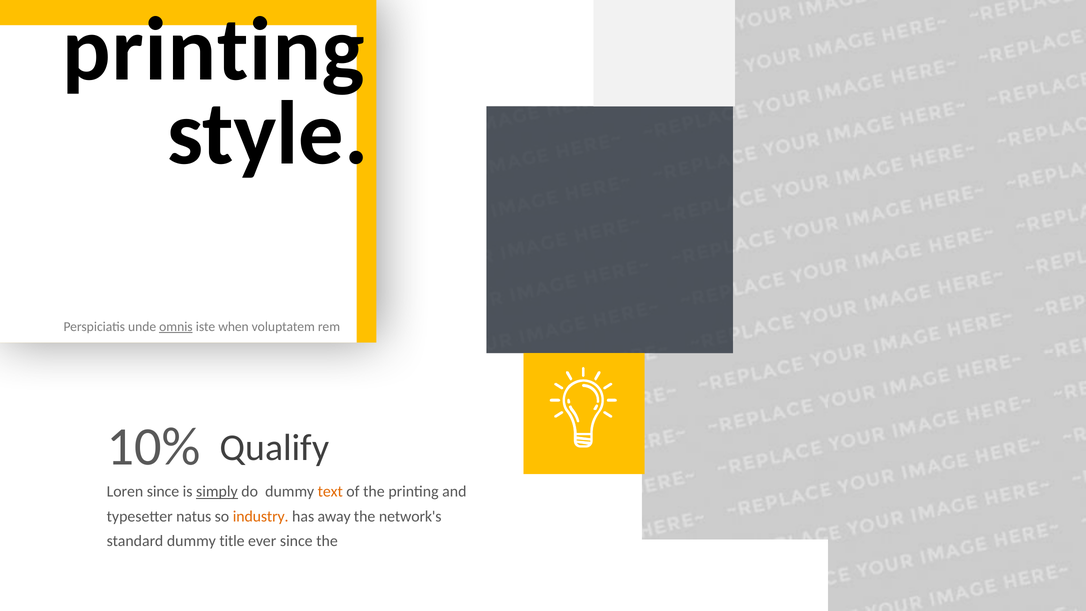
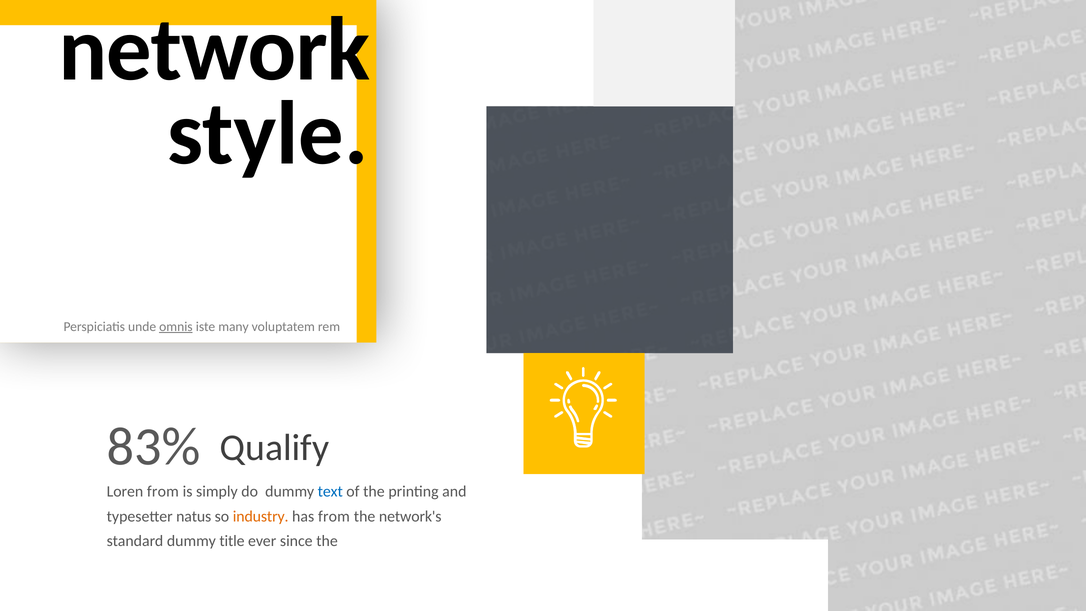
printing: printing -> network (214, 50)
when: when -> many (233, 326)
10%: 10% -> 83% (154, 447)
Loren since: since -> from (163, 492)
simply underline: present -> none (217, 492)
text colour: orange -> blue (330, 492)
has away: away -> from (334, 516)
